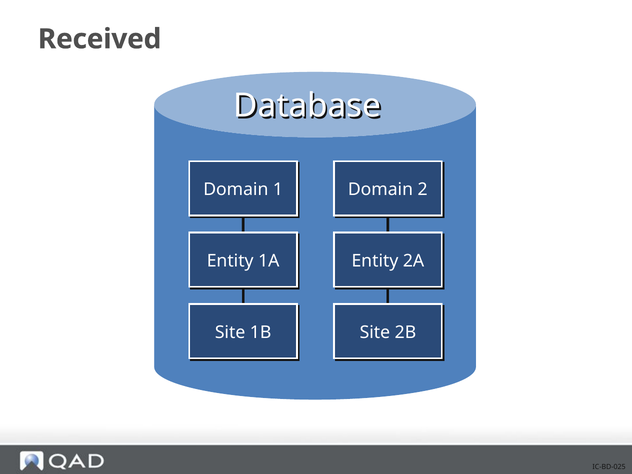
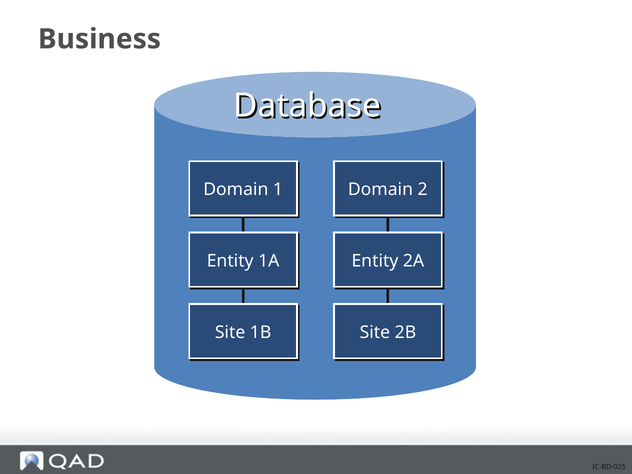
Received: Received -> Business (99, 39)
